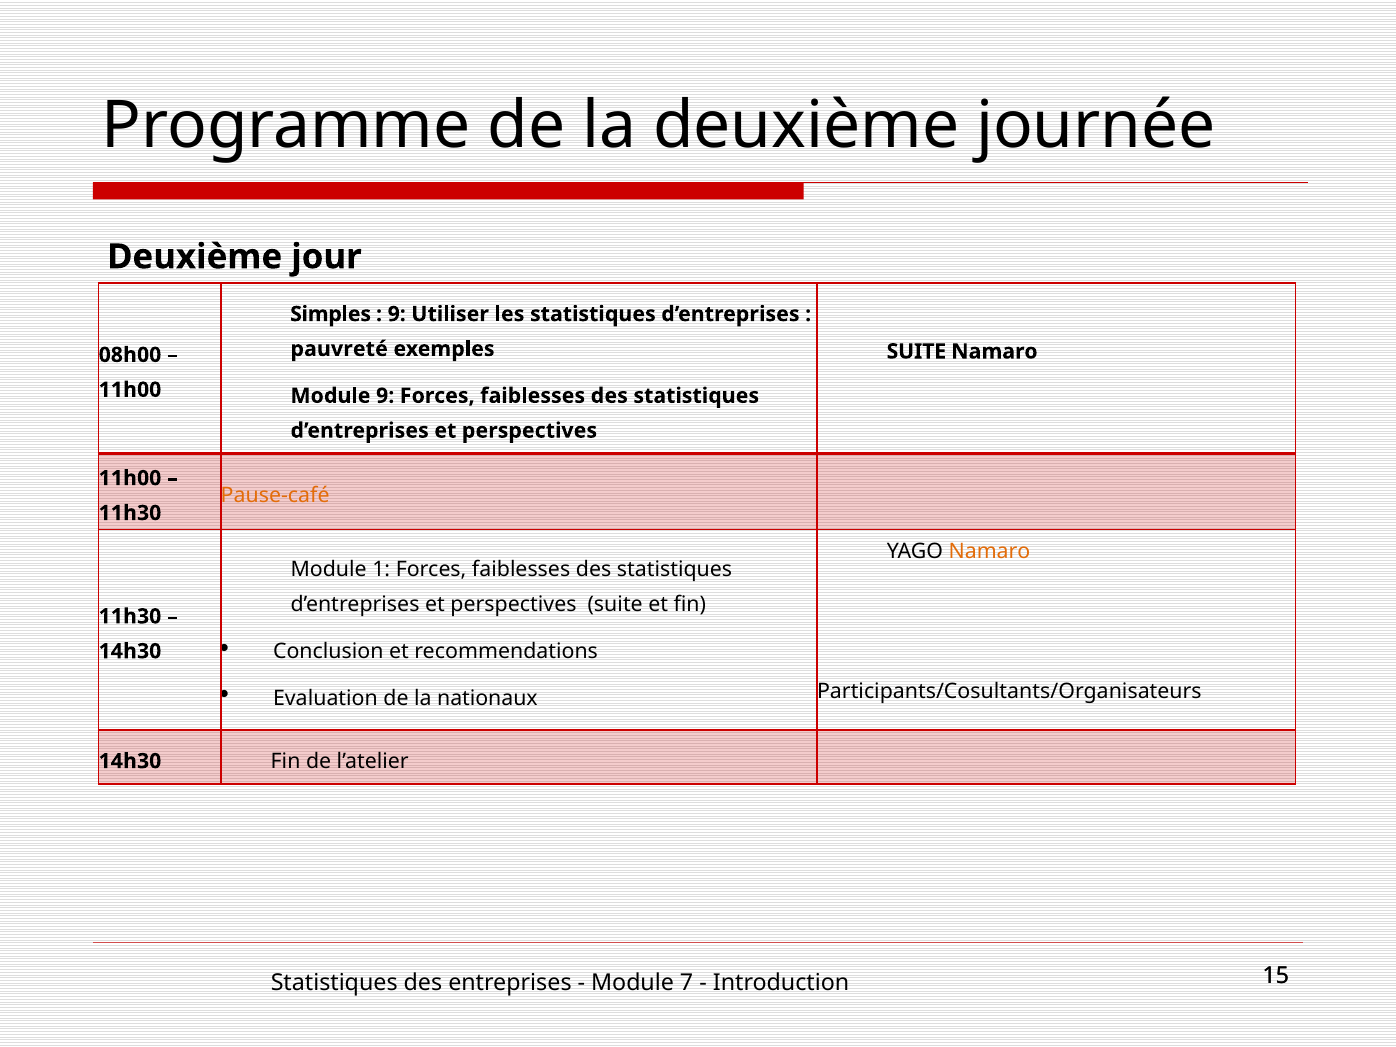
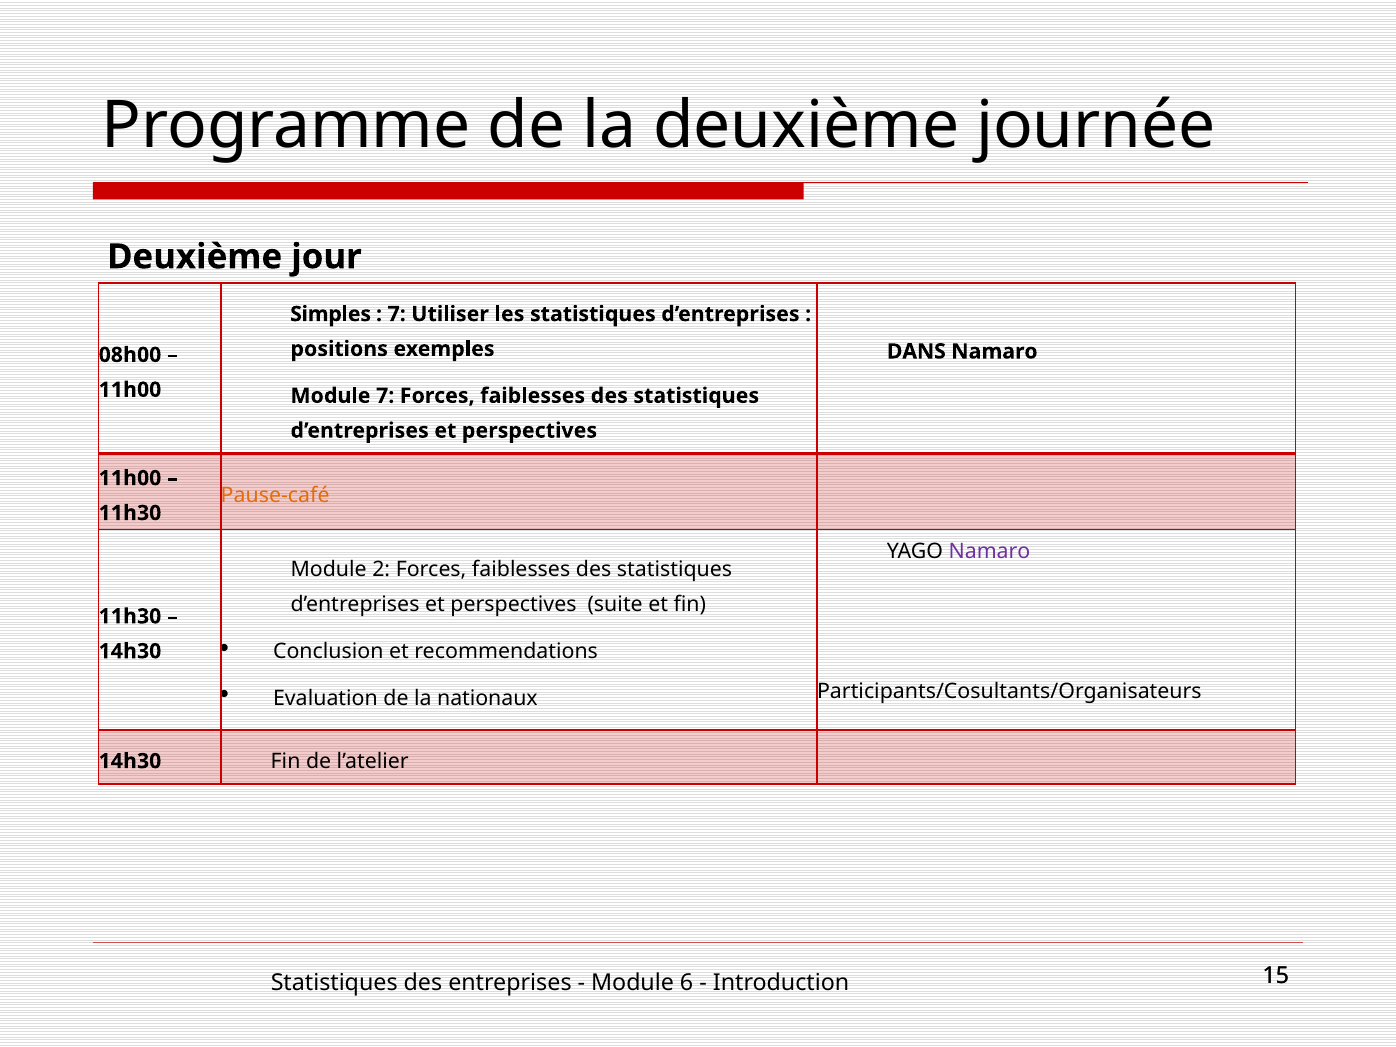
9: 9 -> 7 (397, 314)
pauvreté: pauvreté -> positions (339, 349)
SUITE: SUITE -> DANS (916, 351)
Module 9: 9 -> 7 (385, 396)
Namaro colour: orange -> purple (989, 551)
1: 1 -> 2 (381, 570)
7: 7 -> 6 (687, 983)
